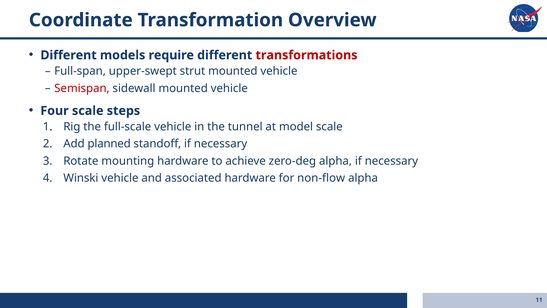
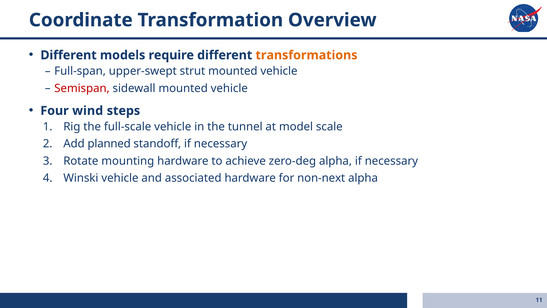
transformations colour: red -> orange (306, 55)
Four scale: scale -> wind (88, 111)
non-flow: non-flow -> non-next (321, 178)
